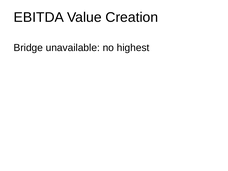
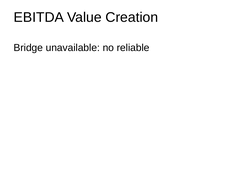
highest: highest -> reliable (133, 48)
